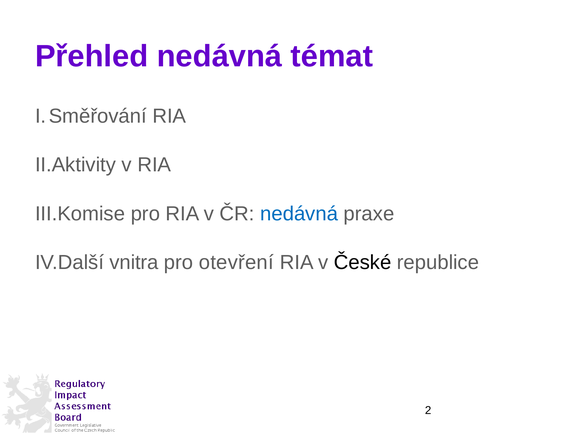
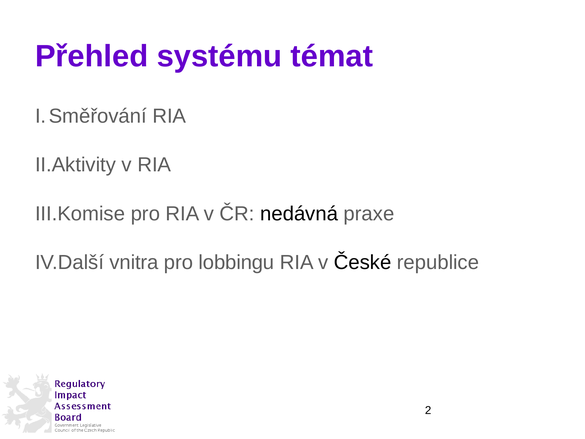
Přehled nedávná: nedávná -> systému (219, 56)
nedávná colour: blue -> black (299, 214)
otevření: otevření -> lobbingu (236, 262)
